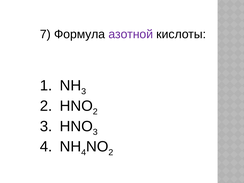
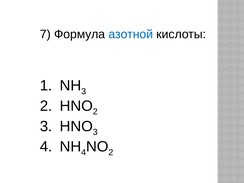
азотной colour: purple -> blue (131, 34)
